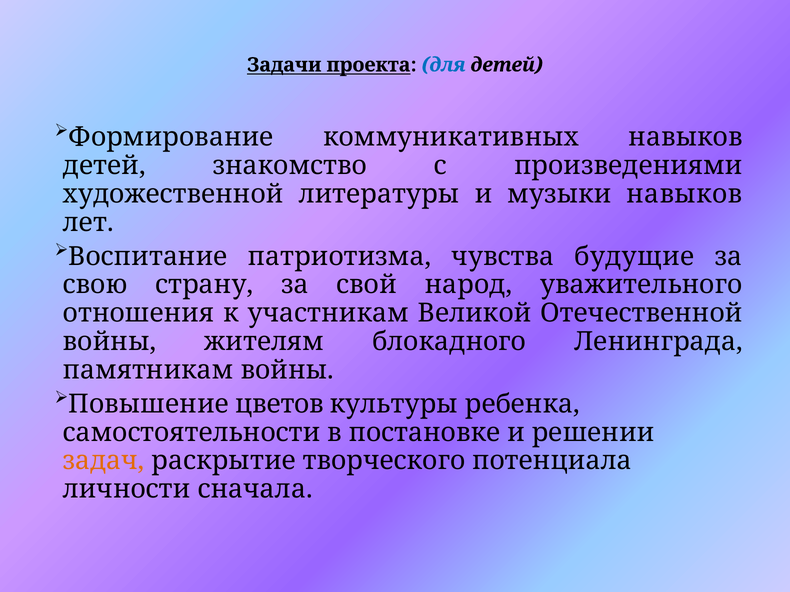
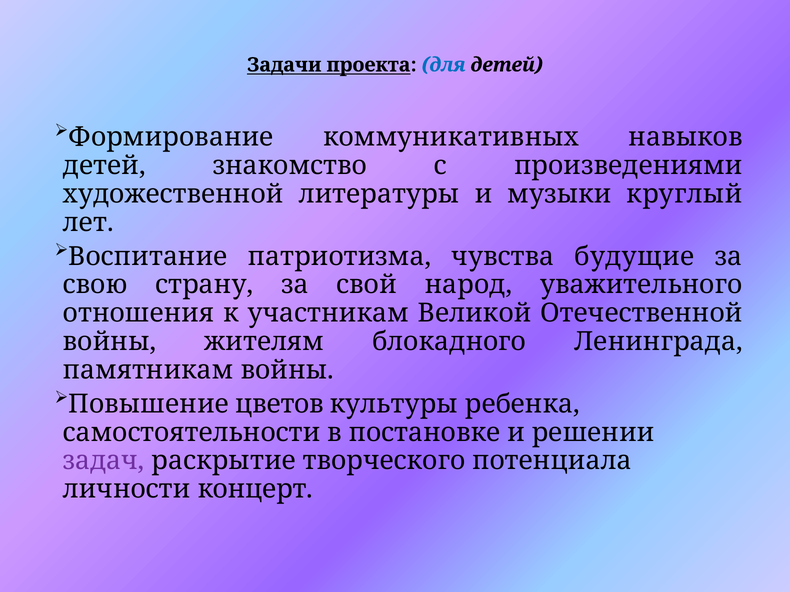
музыки навыков: навыков -> круглый (684, 194)
задач colour: orange -> purple (104, 461)
сначала: сначала -> концерт (255, 490)
